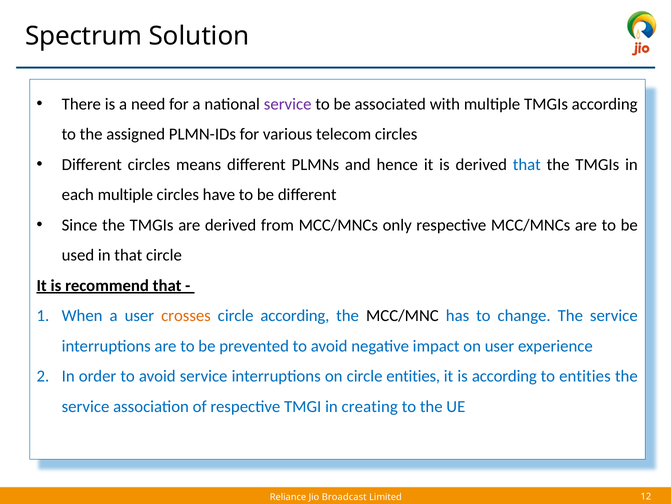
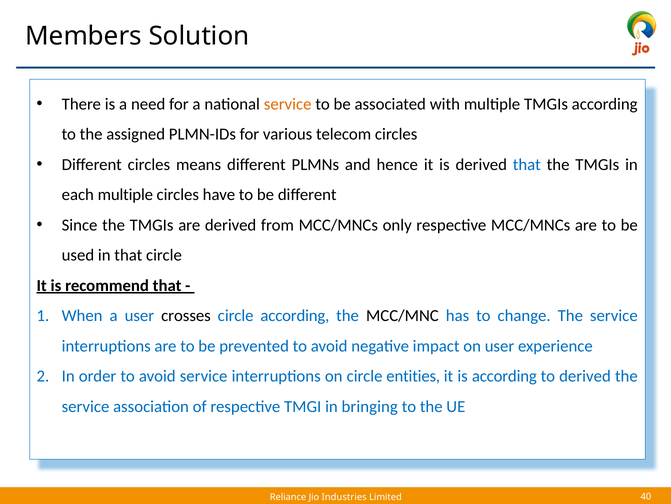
Spectrum: Spectrum -> Members (84, 36)
service colour: purple -> orange (288, 104)
crosses colour: orange -> black (186, 315)
to entities: entities -> derived (585, 376)
creating: creating -> bringing (370, 406)
Broadcast: Broadcast -> Industries (344, 497)
12: 12 -> 40 (646, 496)
